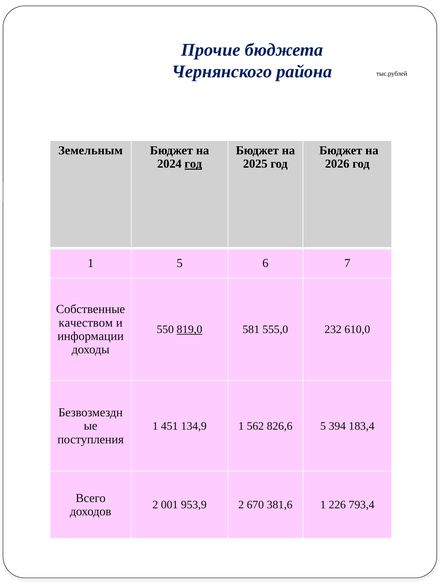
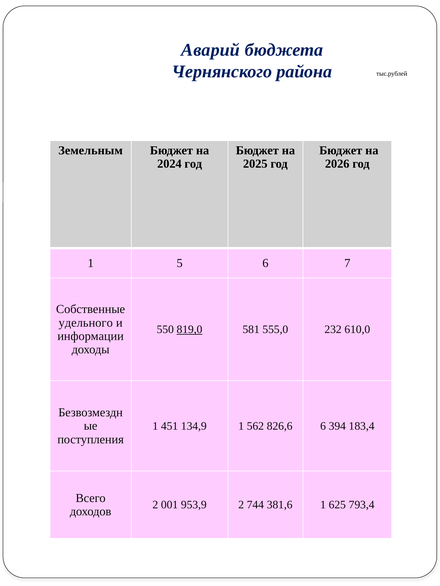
Прочие: Прочие -> Аварий (211, 50)
год underline: present -> none (193, 164)
качеством: качеством -> удельного (86, 323)
826,6 5: 5 -> 6 (323, 426)
670: 670 -> 744 (255, 505)
226: 226 -> 625 (337, 505)
